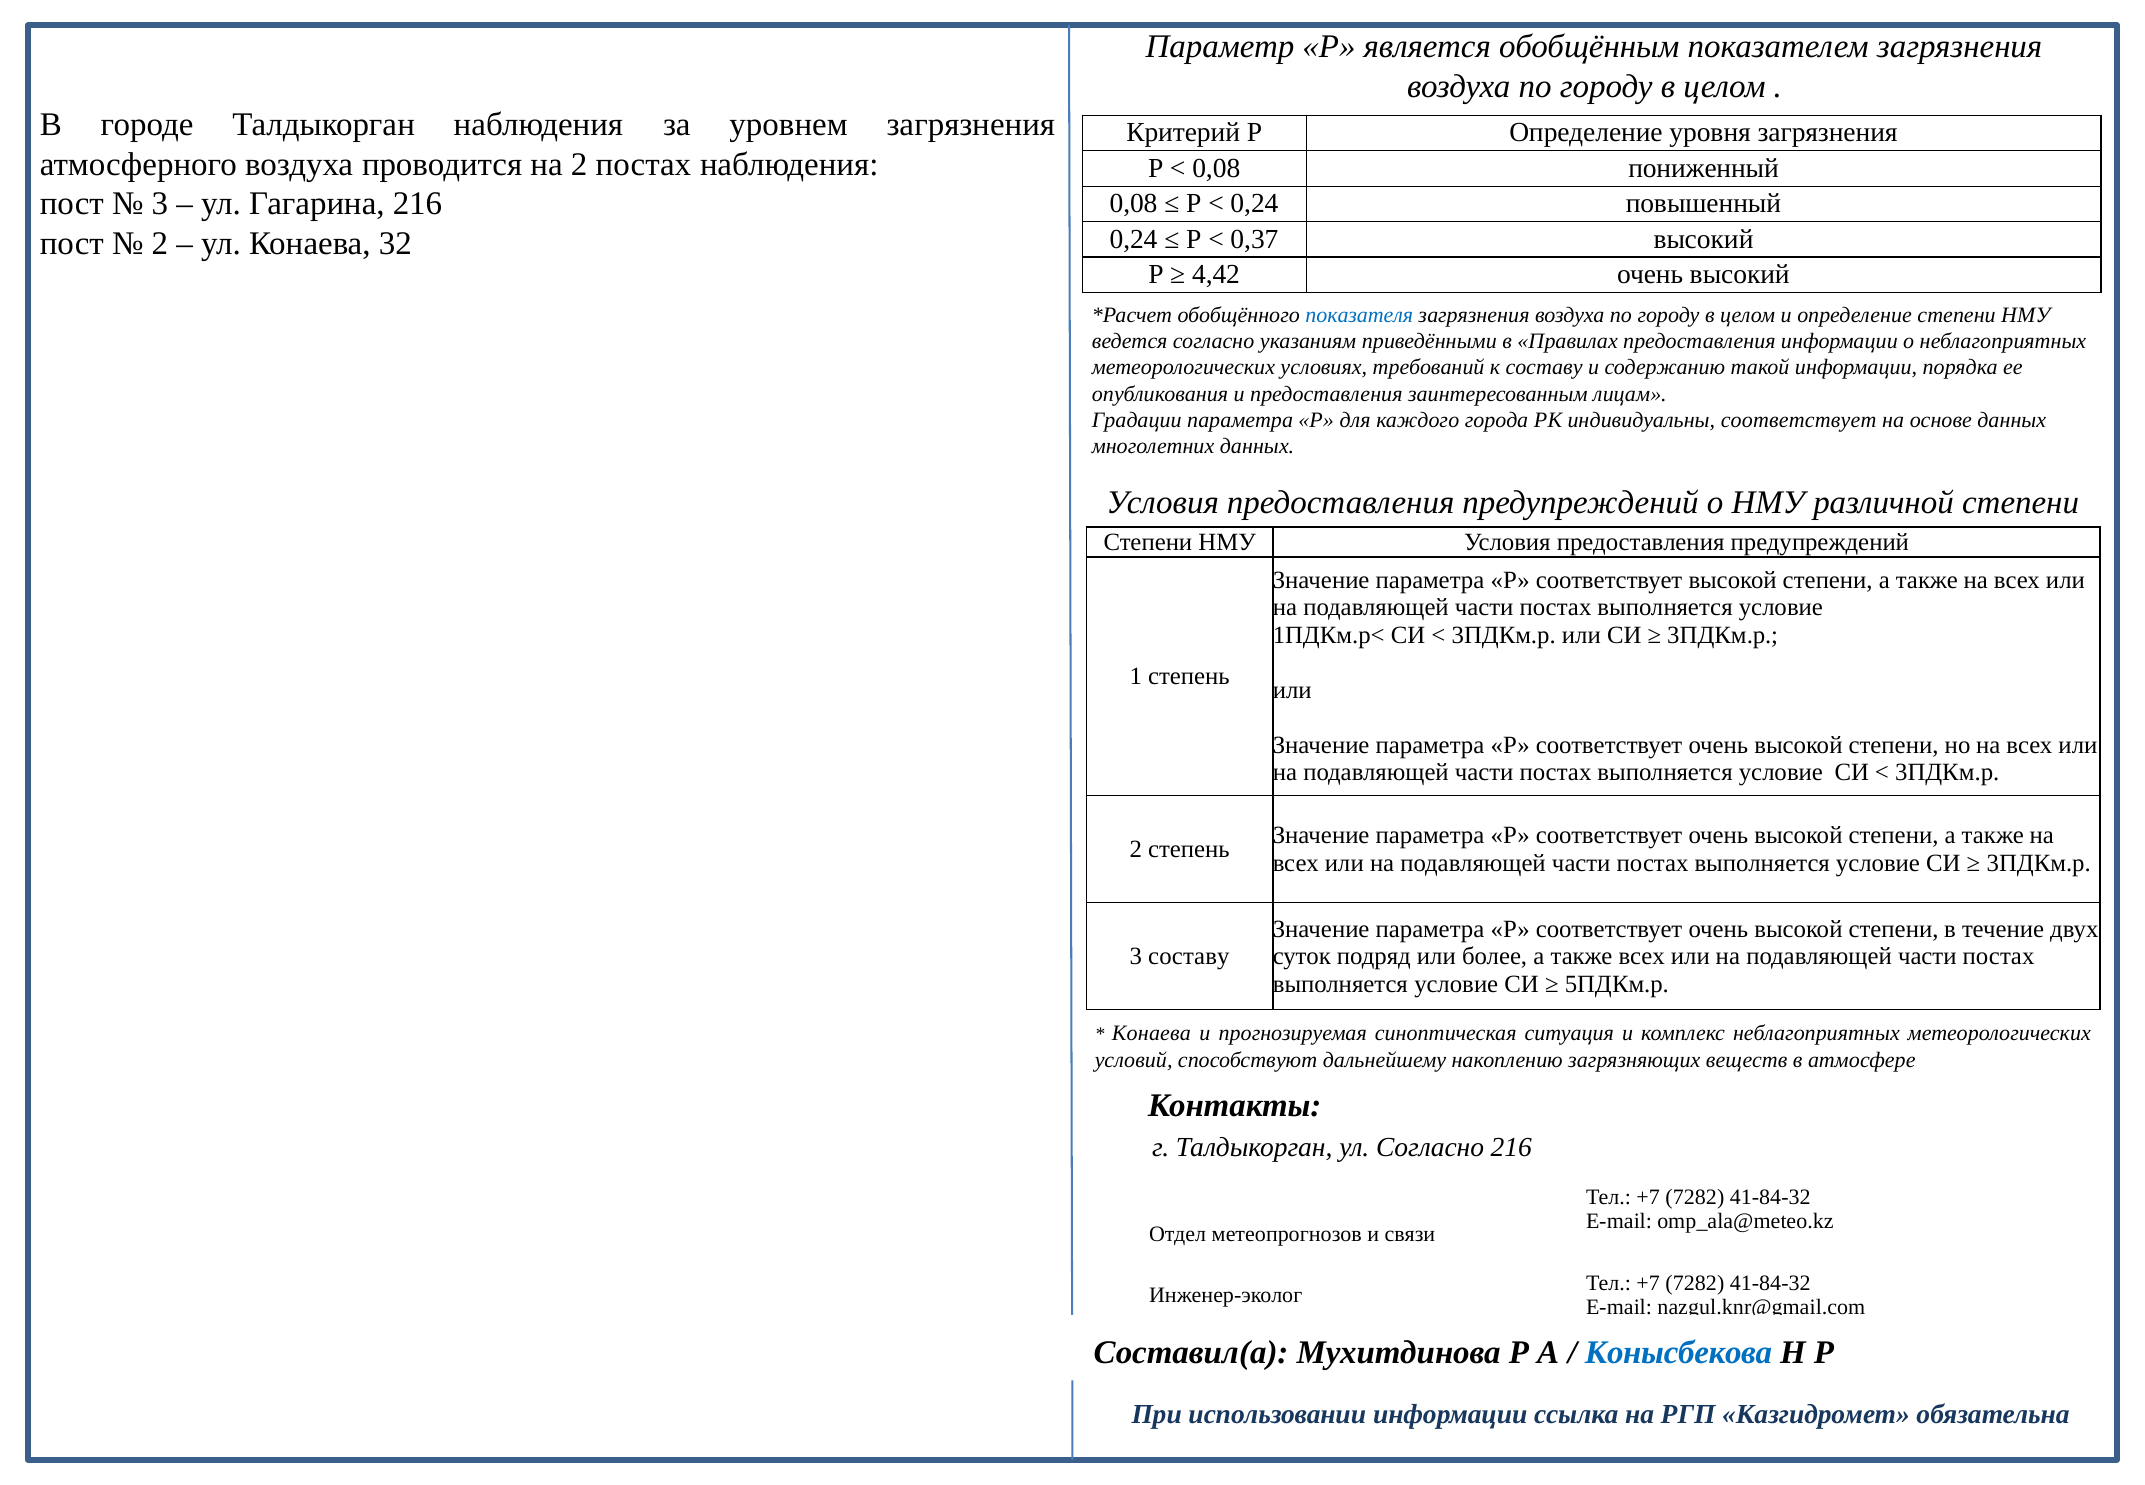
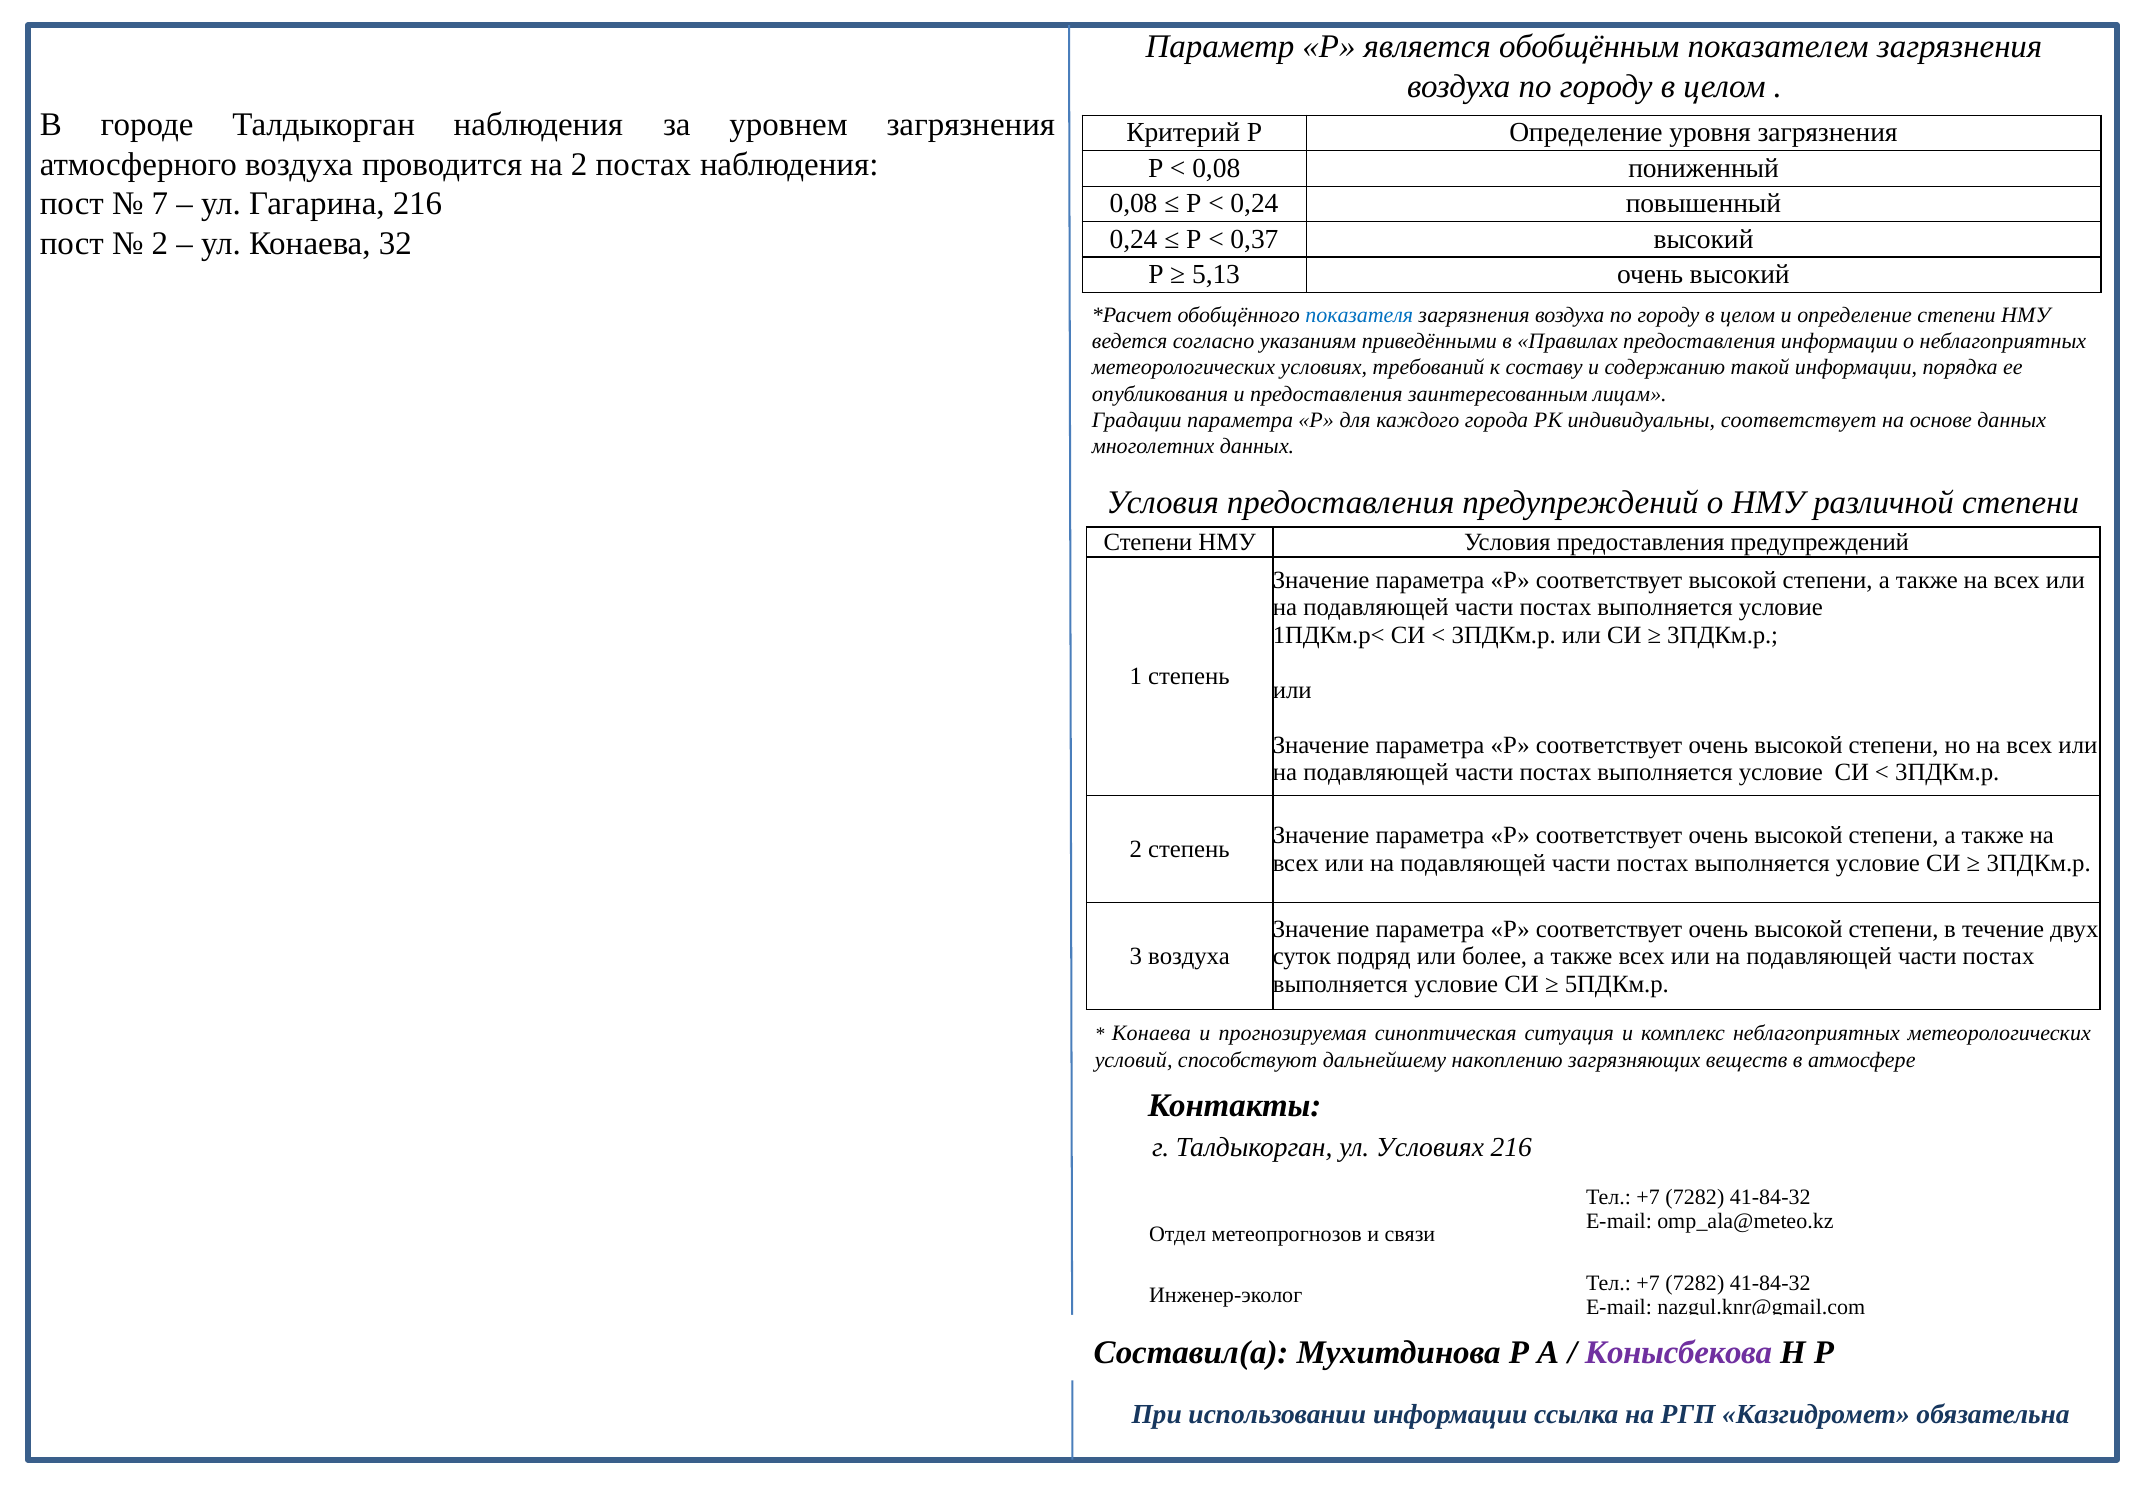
3: 3 -> 7 (160, 204)
4,42: 4,42 -> 5,13 (1216, 274)
3 составу: составу -> воздуха (1189, 956)
ул Согласно: Согласно -> Условиях (1430, 1147)
Конысбекова colour: blue -> purple (1679, 1352)
